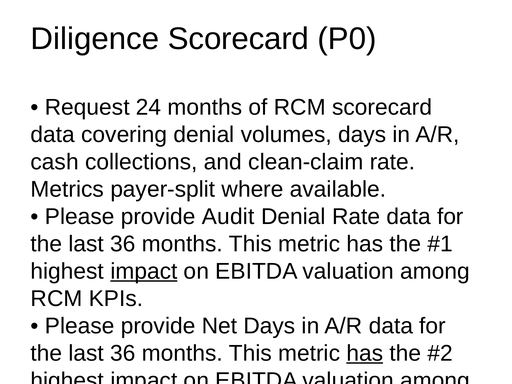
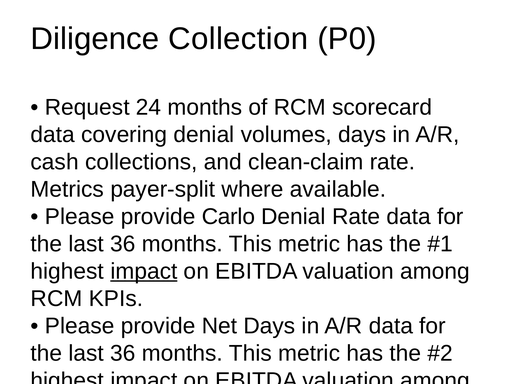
Diligence Scorecard: Scorecard -> Collection (238, 39)
Audit: Audit -> Carlo (228, 217)
has underline: present -> none (365, 353)
